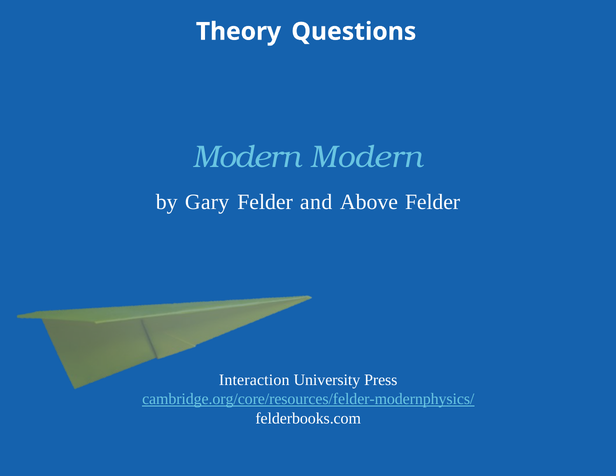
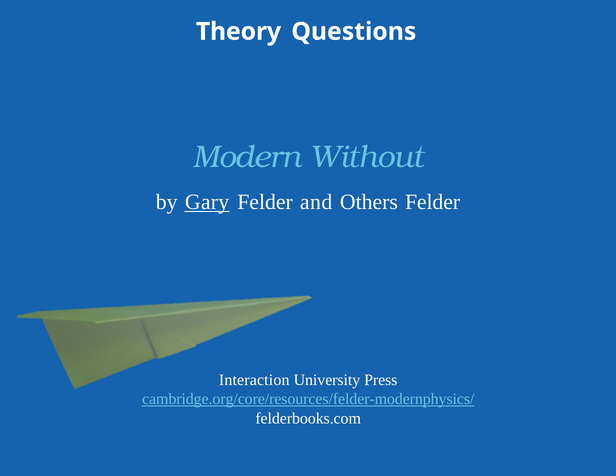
Modern Modern: Modern -> Without (367, 157)
Gary underline: none -> present (207, 202)
Above: Above -> Others (369, 202)
